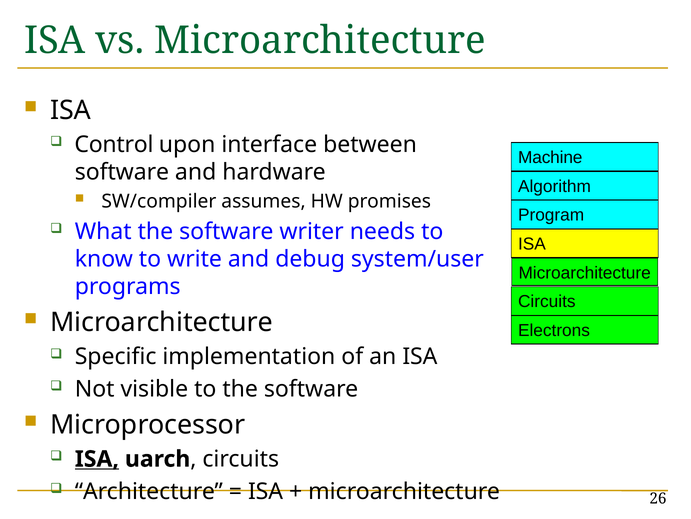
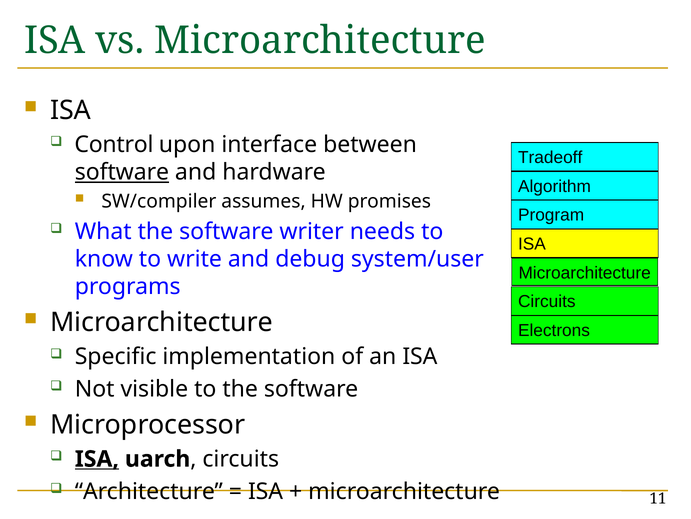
Machine: Machine -> Tradeoff (550, 157)
software underline: none -> present (122, 172)
26: 26 -> 11 (658, 498)
